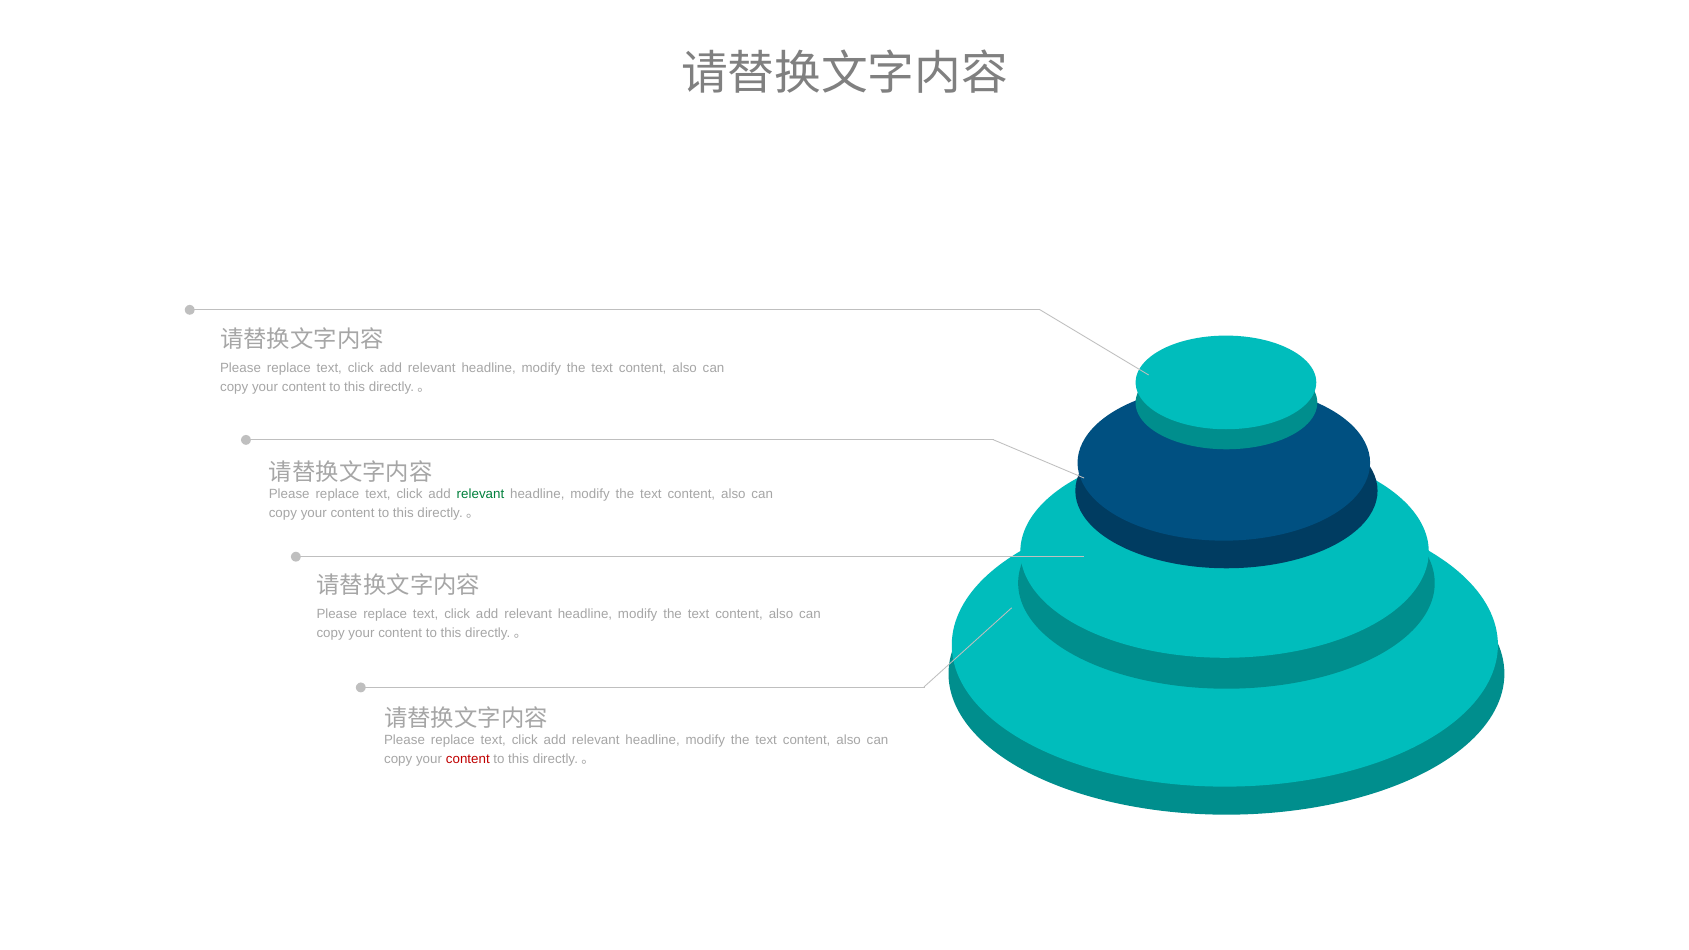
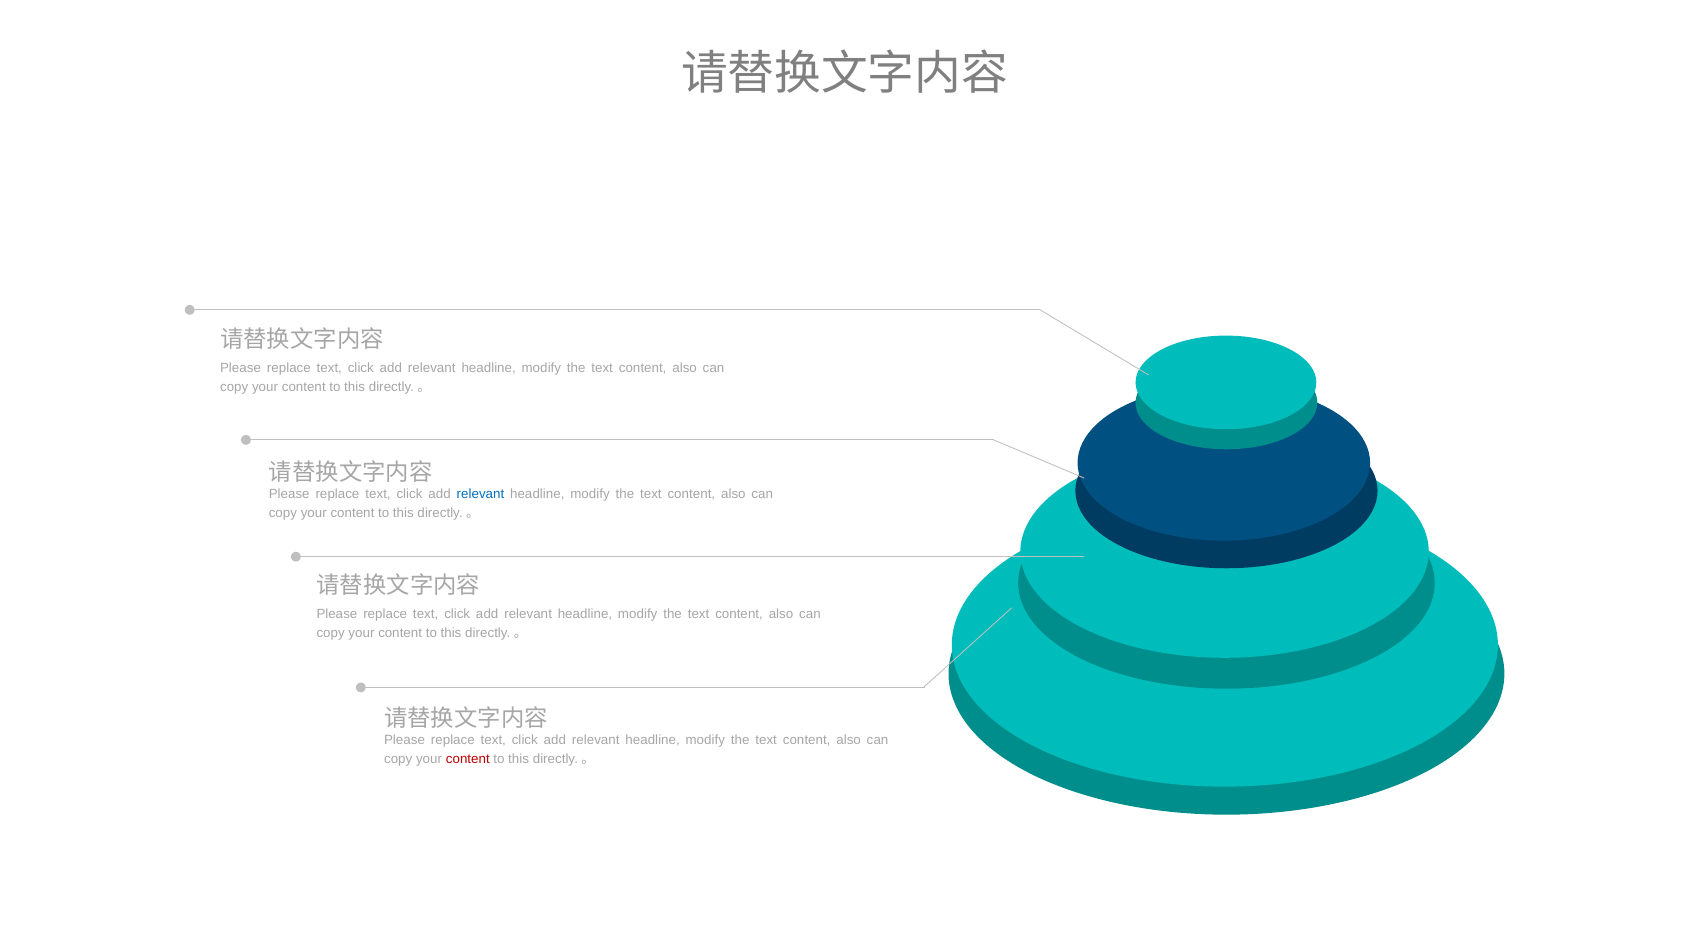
relevant colour: green -> blue (480, 494)
